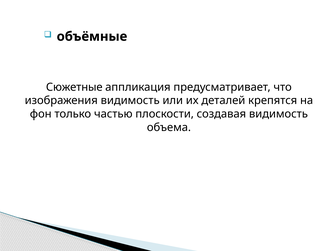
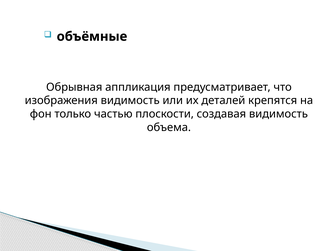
Сюжетные: Сюжетные -> Обрывная (74, 87)
